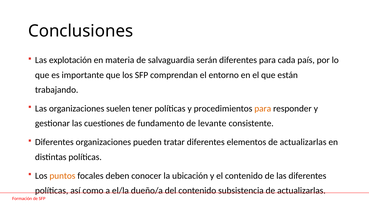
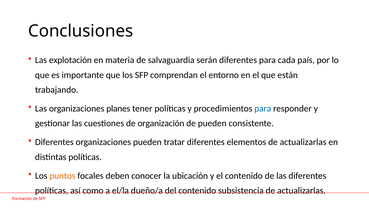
suelen: suelen -> planes (118, 108)
para colour: orange -> blue (263, 108)
fundamento: fundamento -> organización (161, 123)
de levante: levante -> pueden (212, 123)
